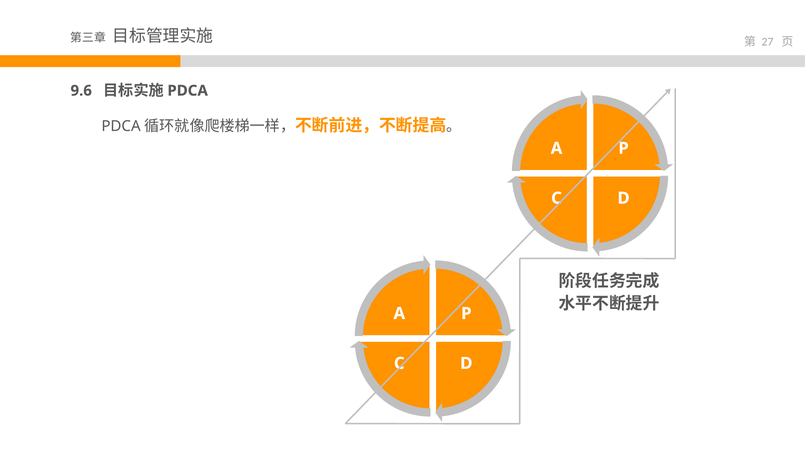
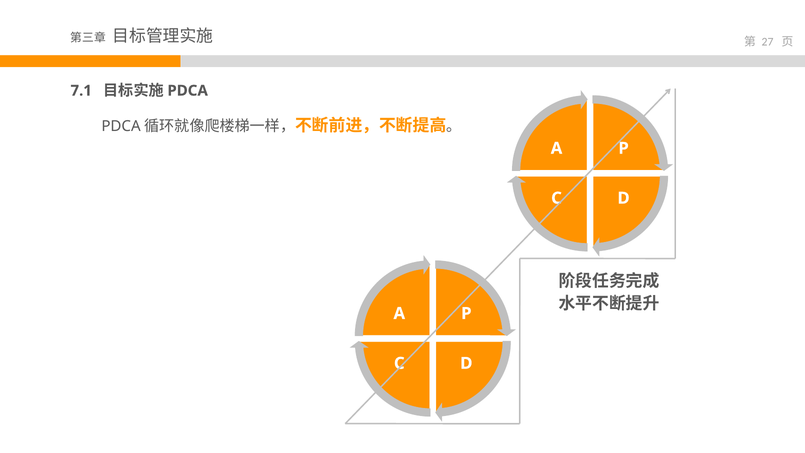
9.6: 9.6 -> 7.1 (81, 91)
